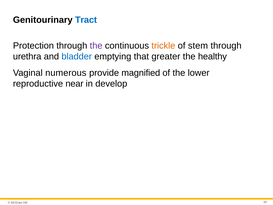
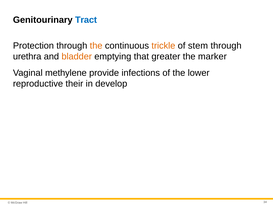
the colour: purple -> orange (96, 46)
bladder colour: blue -> orange (77, 56)
healthy: healthy -> marker (212, 56)
numerous: numerous -> methylene (66, 73)
magnified: magnified -> infections (141, 73)
near: near -> their (74, 84)
